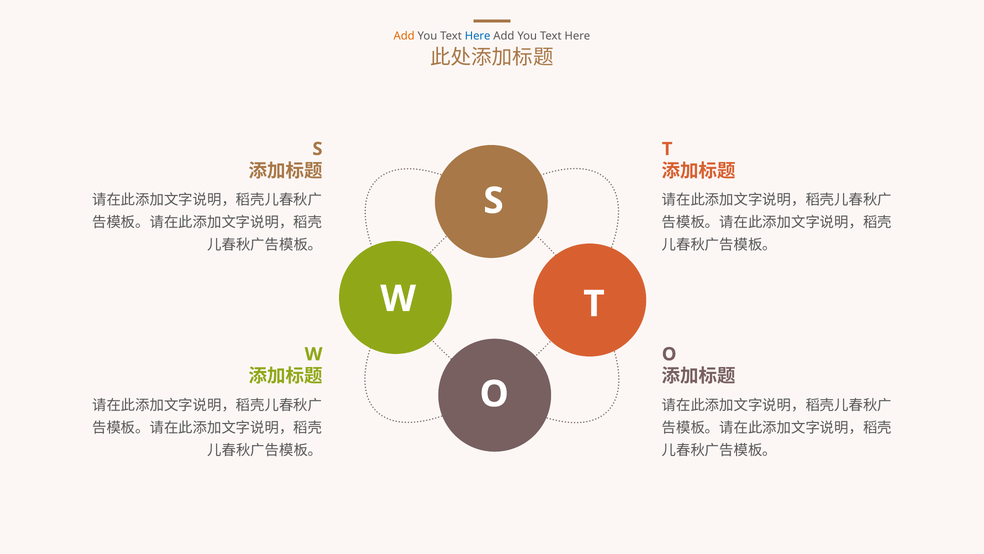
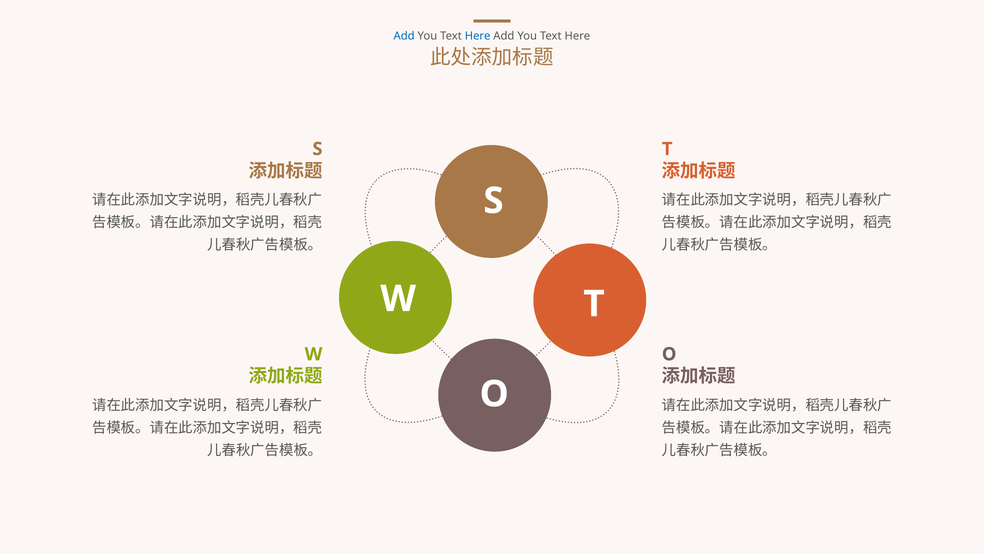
Add colour: orange -> blue (404, 36)
